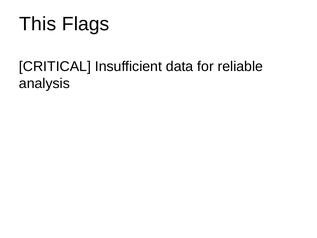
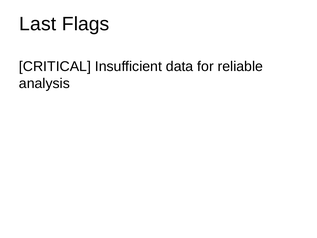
This: This -> Last (38, 24)
